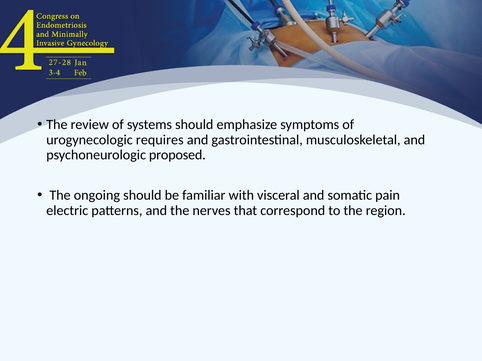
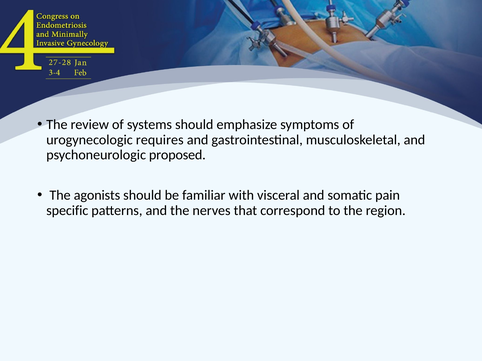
ongoing: ongoing -> agonists (97, 196)
electric: electric -> specific (67, 211)
